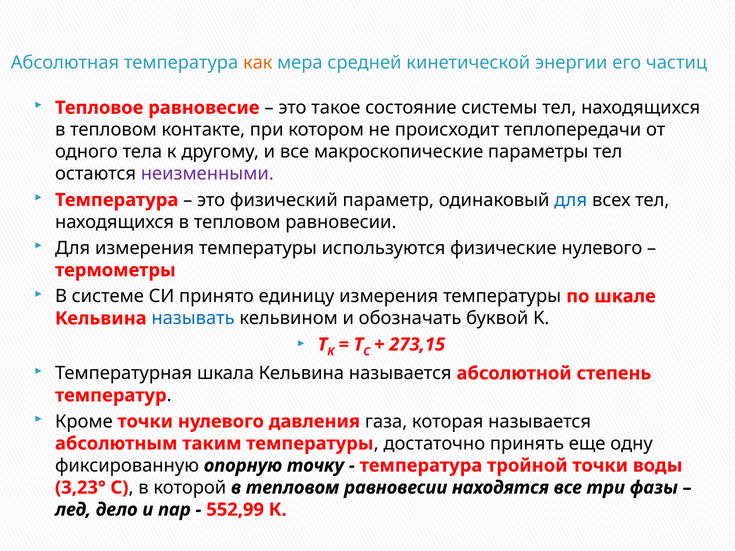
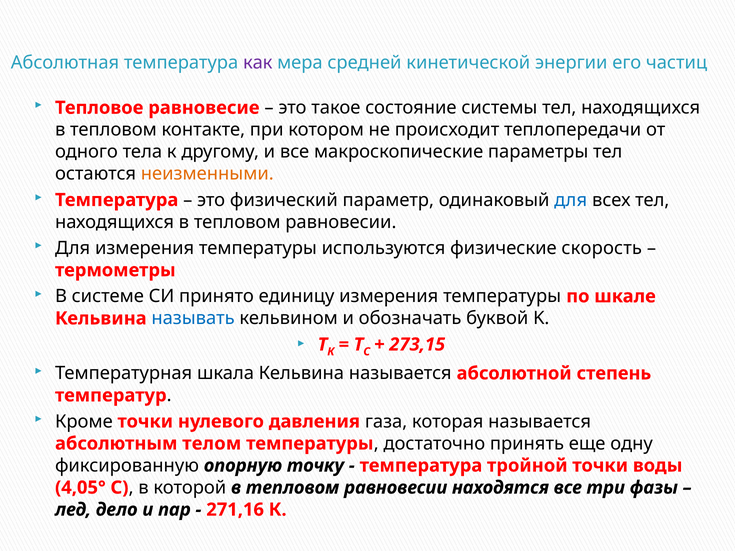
как colour: orange -> purple (258, 62)
неизменными colour: purple -> orange (207, 174)
физические нулевого: нулевого -> скорость (602, 248)
таким: таким -> телом (212, 444)
3,23°: 3,23° -> 4,05° (80, 488)
552,99: 552,99 -> 271,16 (235, 510)
